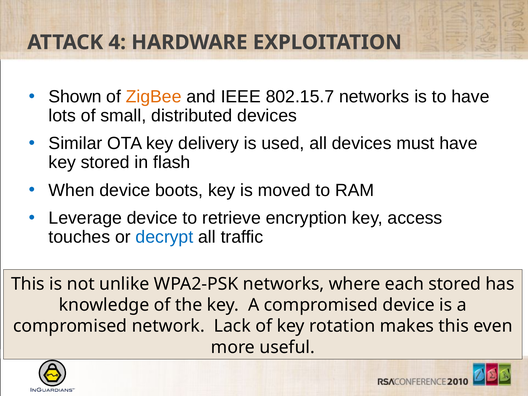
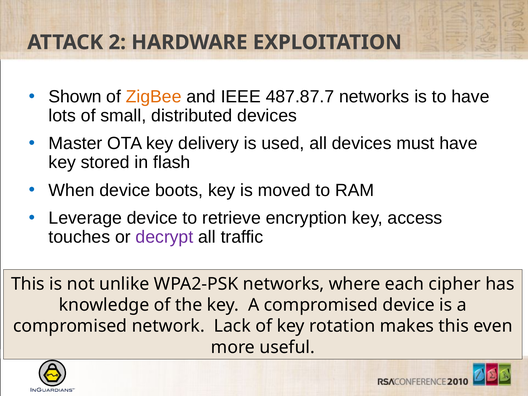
4: 4 -> 2 (117, 42)
802.15.7: 802.15.7 -> 487.87.7 (300, 97)
Similar: Similar -> Master (76, 143)
decrypt colour: blue -> purple (164, 237)
each stored: stored -> cipher (455, 284)
